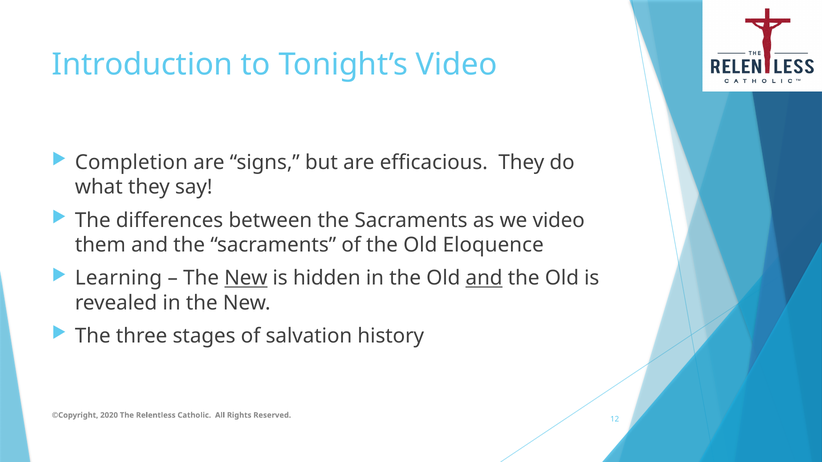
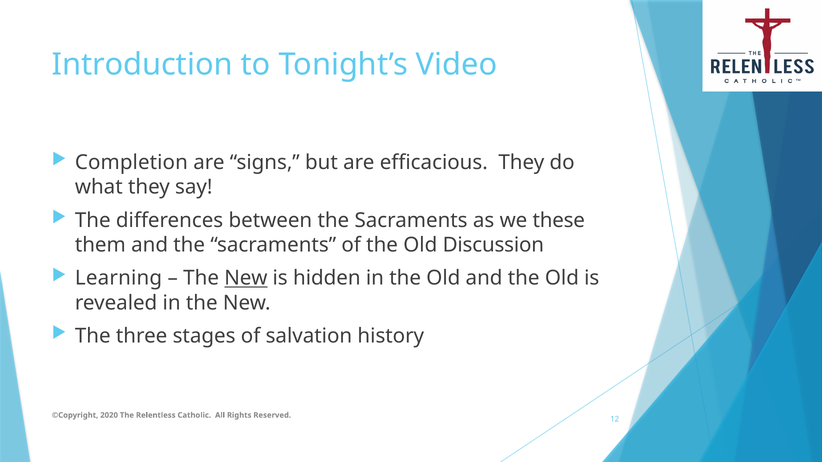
we video: video -> these (559, 220)
Eloquence: Eloquence -> Discussion (493, 245)
and underline: present -> none (484, 278)
